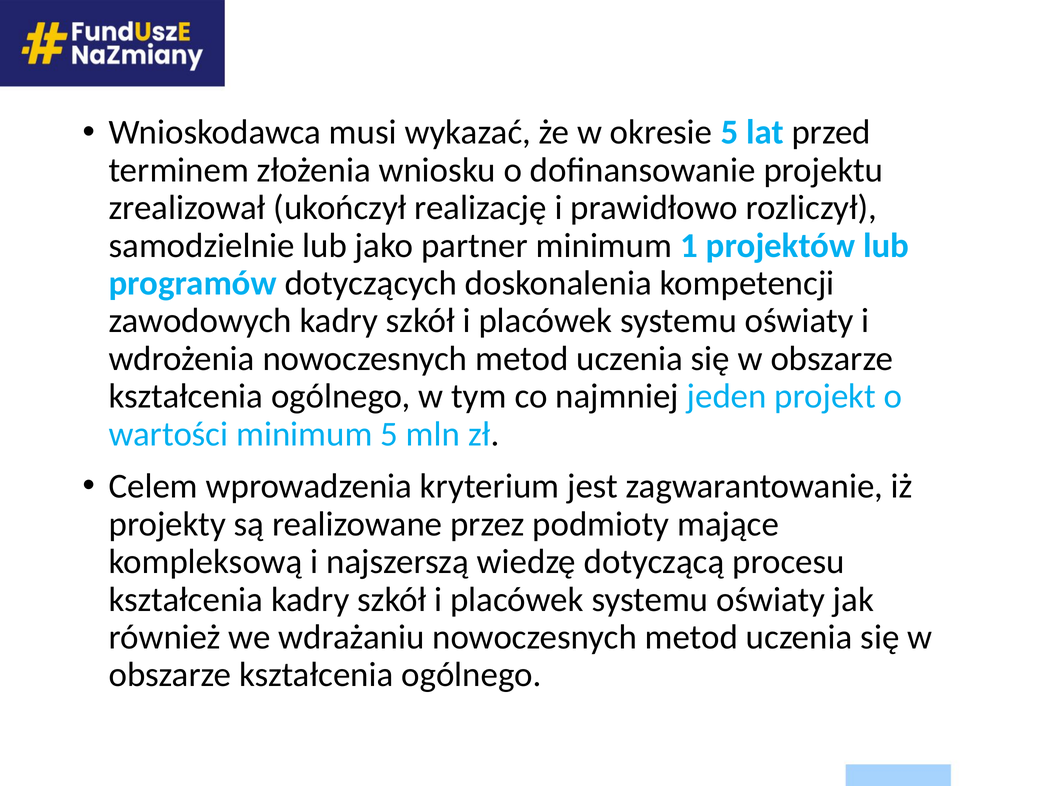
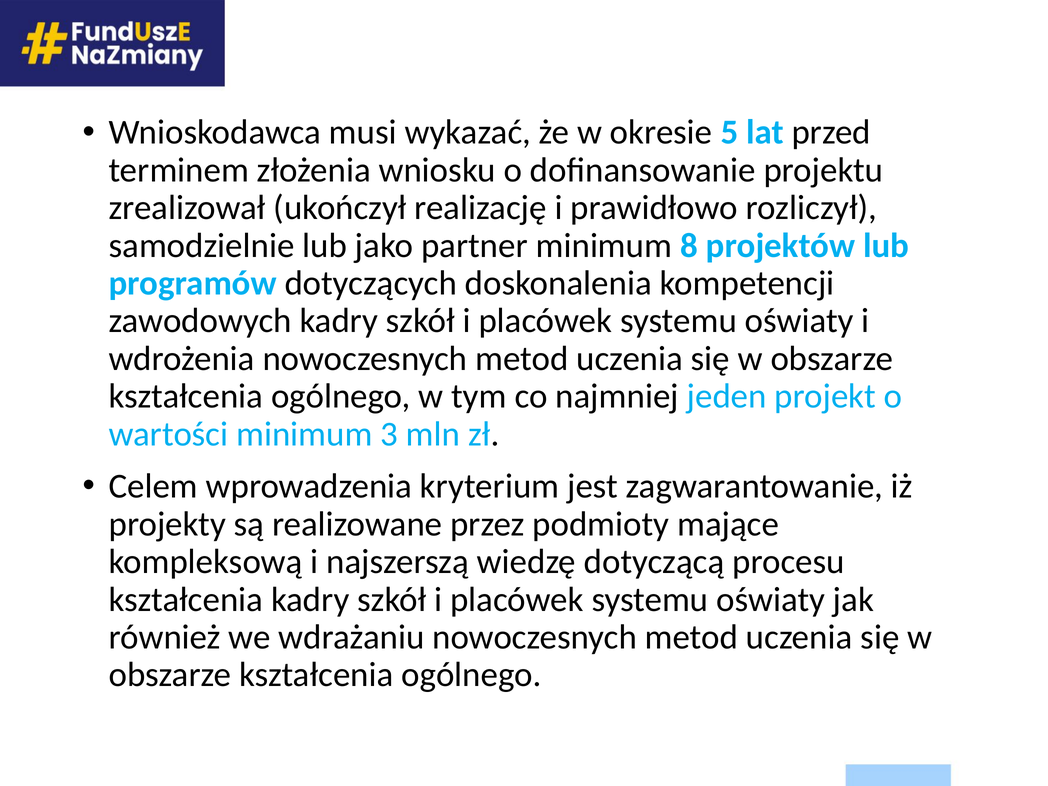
1: 1 -> 8 (689, 246)
minimum 5: 5 -> 3 (389, 434)
